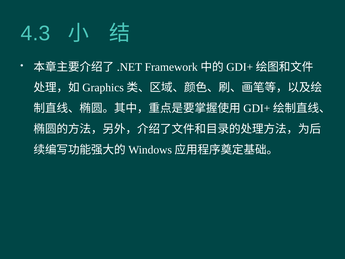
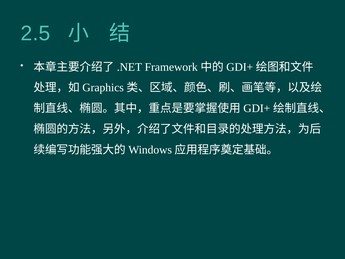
4.3: 4.3 -> 2.5 (35, 33)
